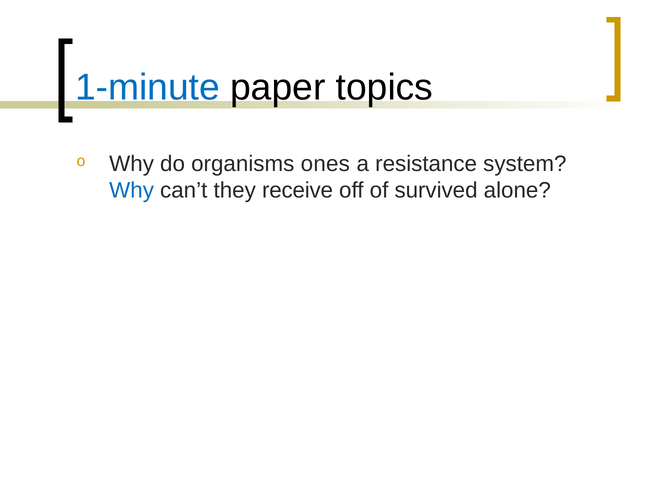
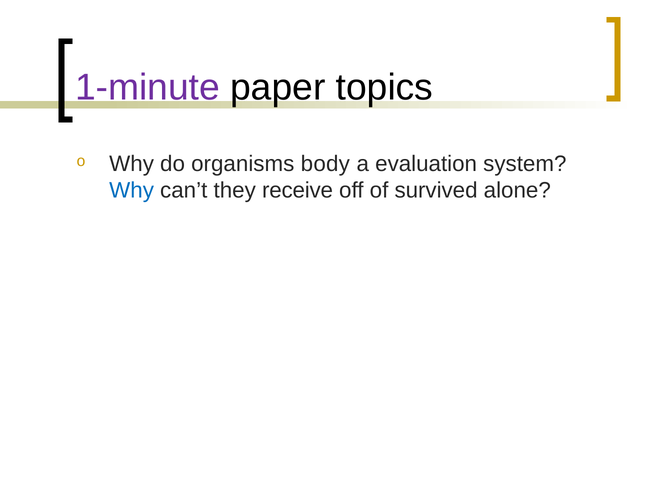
1-minute colour: blue -> purple (148, 88)
ones: ones -> body (325, 164)
resistance: resistance -> evaluation (426, 164)
